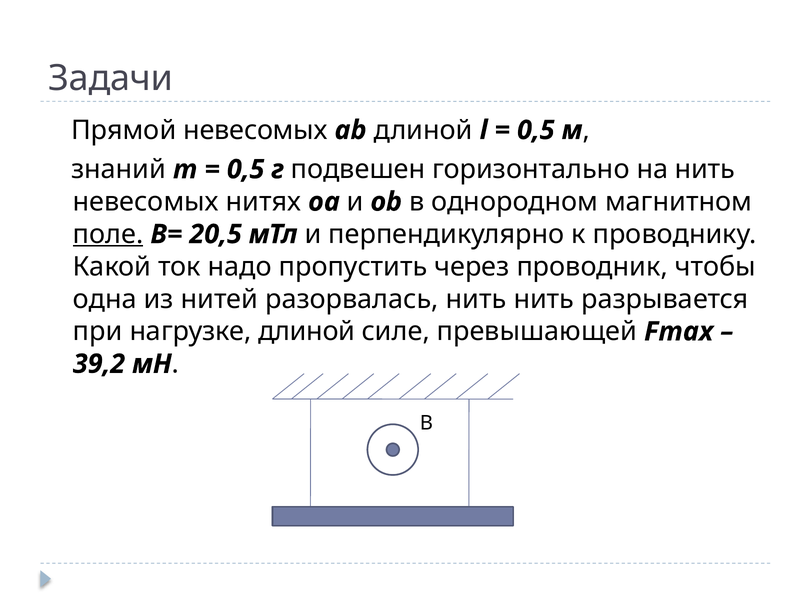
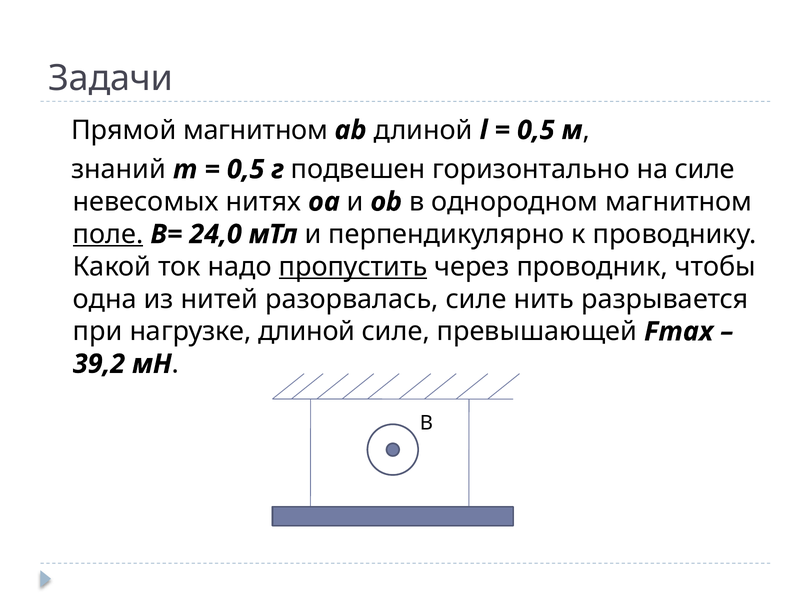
Прямой невесомых: невесомых -> магнитном (255, 130)
на нить: нить -> силе (705, 169)
20,5: 20,5 -> 24,0 (216, 234)
пропустить underline: none -> present (353, 267)
разорвалась нить: нить -> силе (476, 299)
